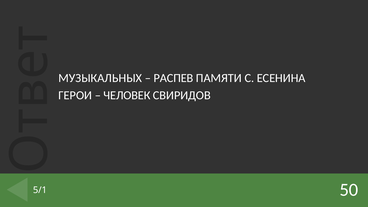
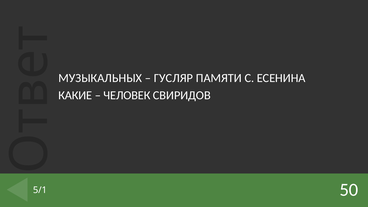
РАСПЕВ: РАСПЕВ -> ГУСЛЯР (173, 78)
ГЕРОИ: ГЕРОИ -> КАКИЕ (75, 95)
